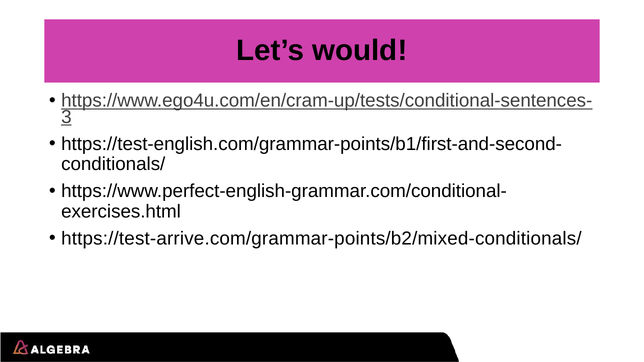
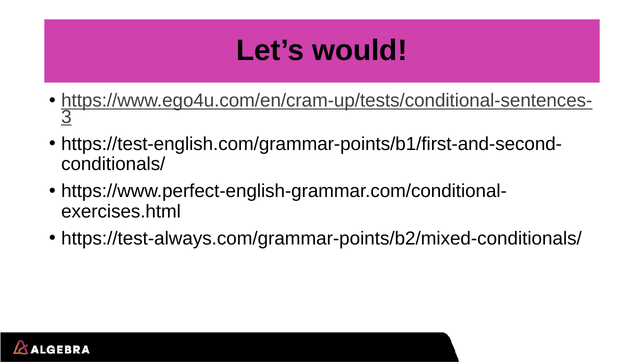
https://test-arrive.com/grammar-points/b2/mixed-conditionals/: https://test-arrive.com/grammar-points/b2/mixed-conditionals/ -> https://test-always.com/grammar-points/b2/mixed-conditionals/ (321, 239)
